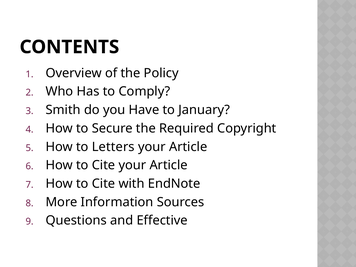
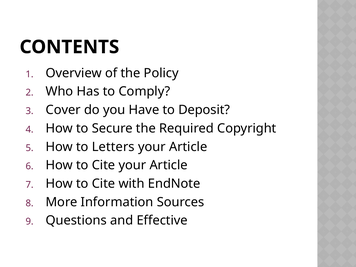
Smith: Smith -> Cover (63, 110)
January: January -> Deposit (204, 110)
